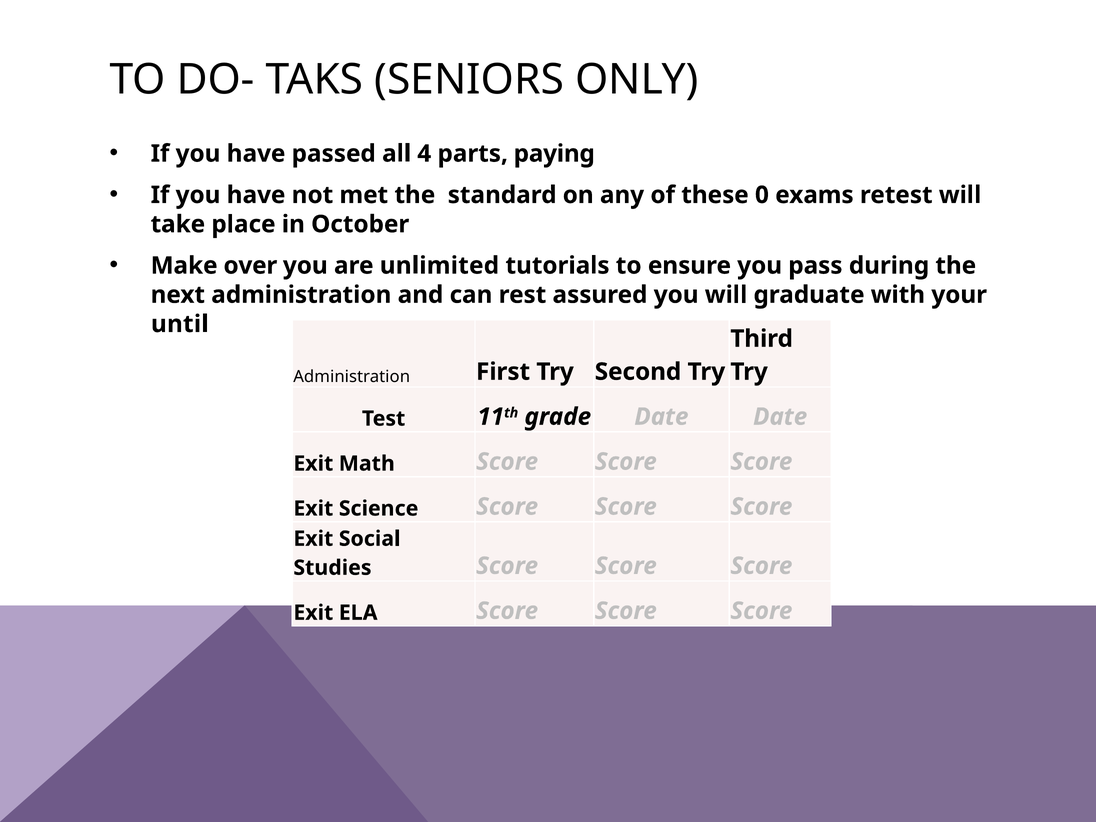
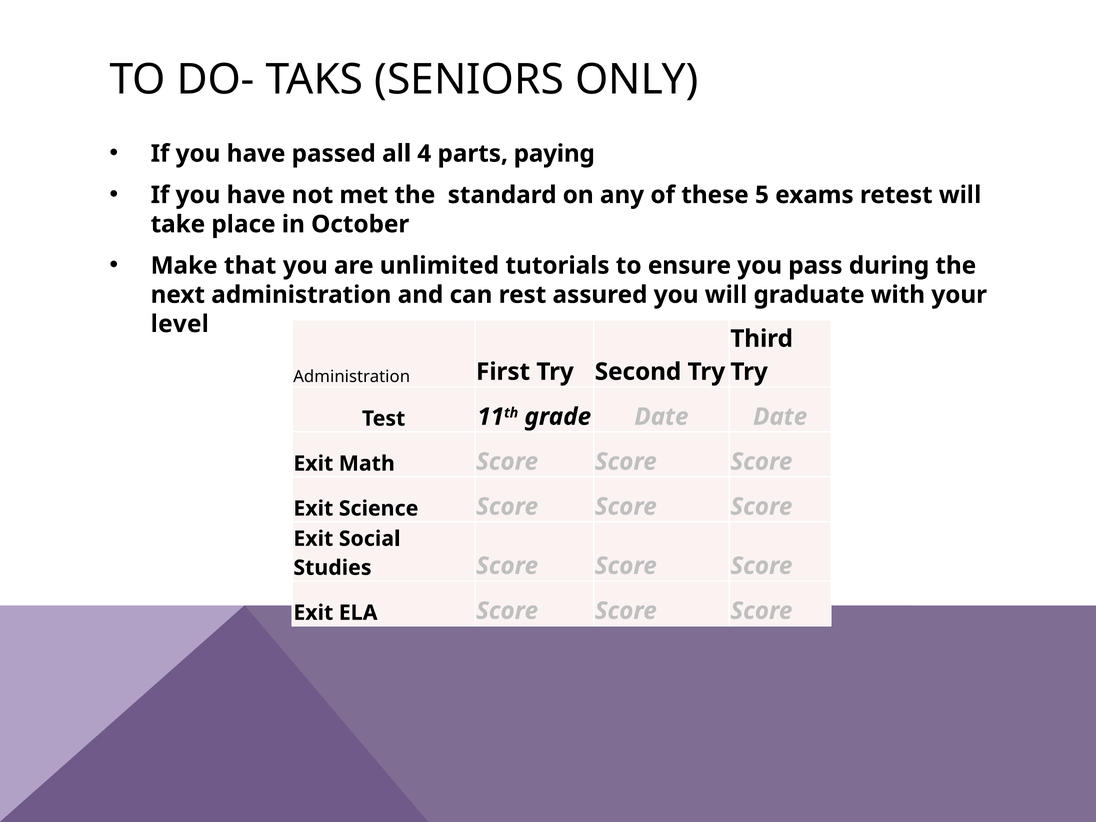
0: 0 -> 5 (762, 195)
over: over -> that (250, 266)
until: until -> level (180, 324)
